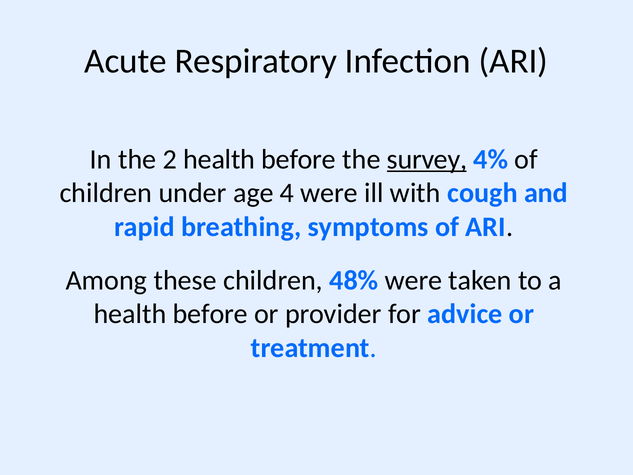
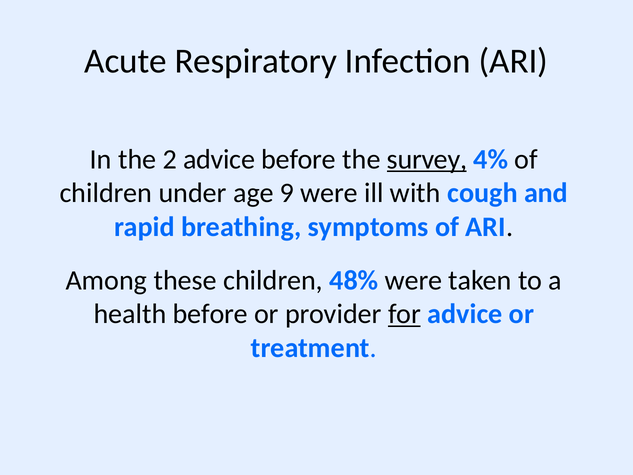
2 health: health -> advice (219, 159)
4: 4 -> 9 (287, 193)
for underline: none -> present (405, 314)
